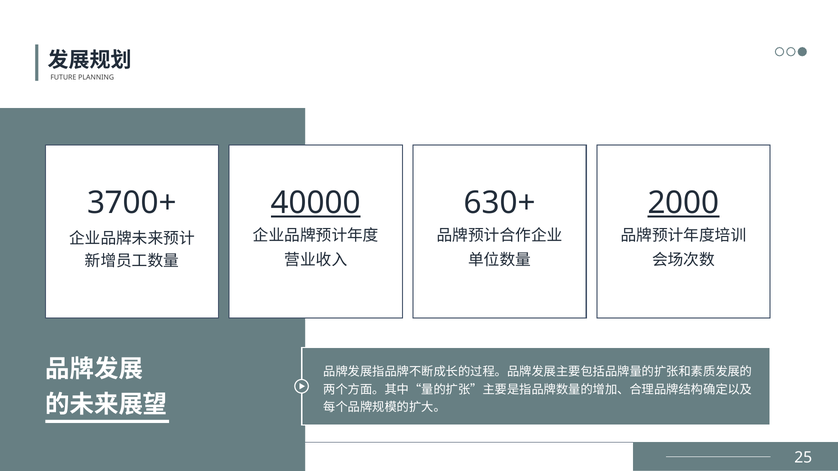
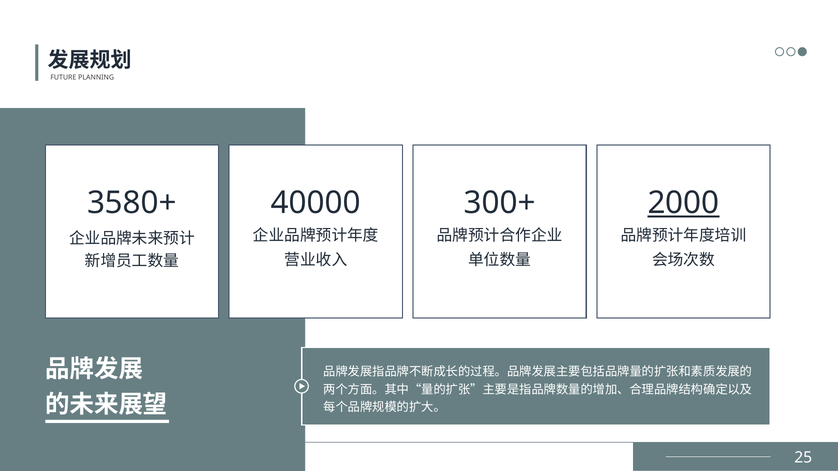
3700+: 3700+ -> 3580+ (132, 203)
40000 underline: present -> none (316, 203)
630+: 630+ -> 300+ (500, 203)
